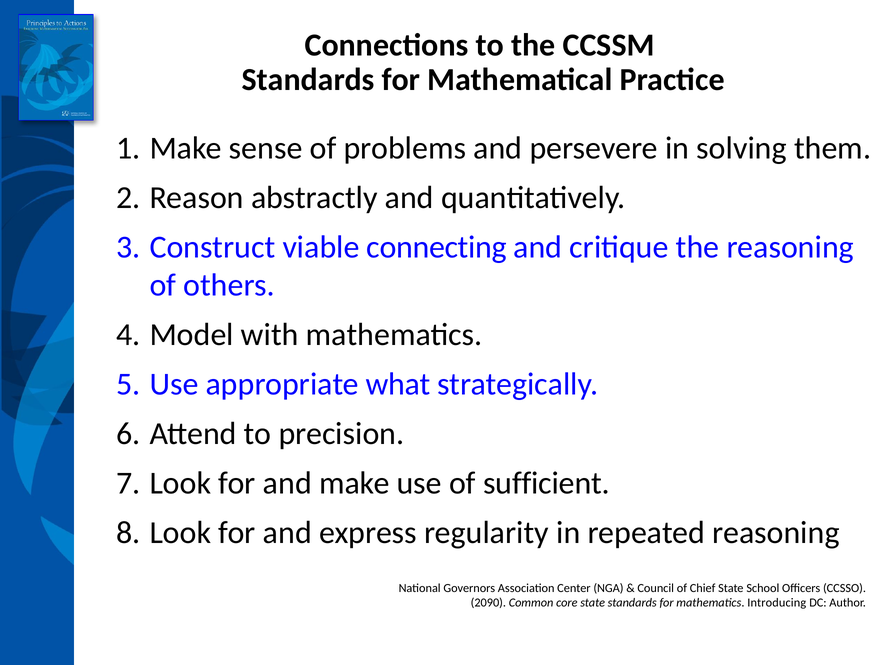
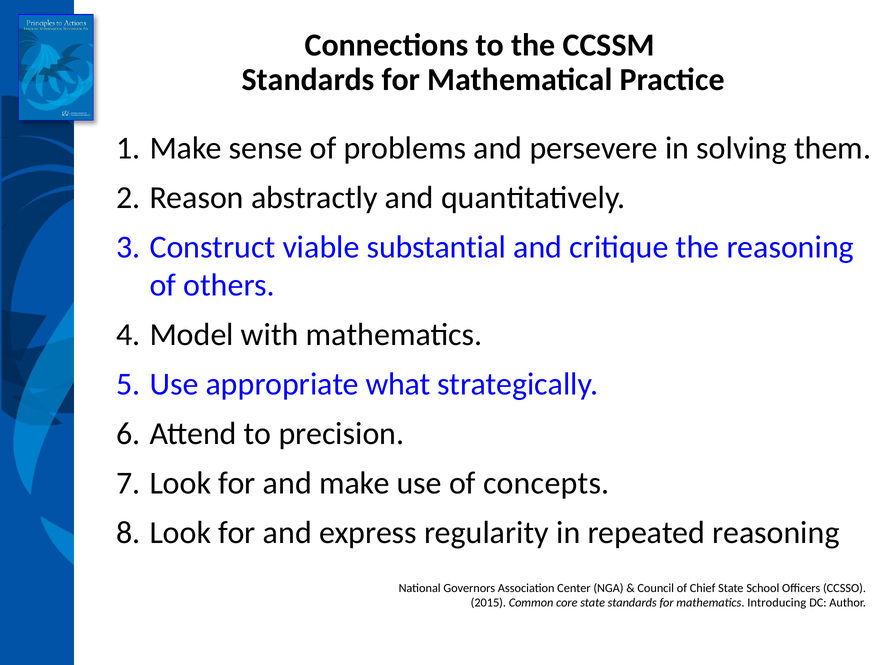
connecting: connecting -> substantial (437, 247)
sufficient: sufficient -> concepts (546, 483)
2090: 2090 -> 2015 (488, 602)
